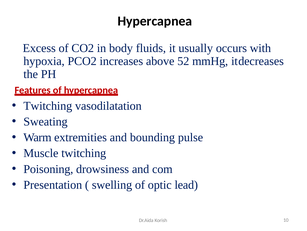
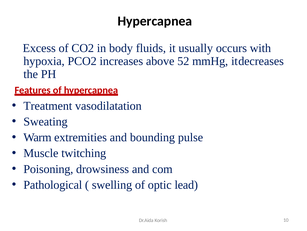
Twitching: Twitching -> Treatment (48, 106)
Presentation: Presentation -> Pathological (53, 184)
